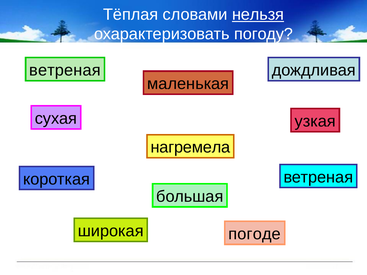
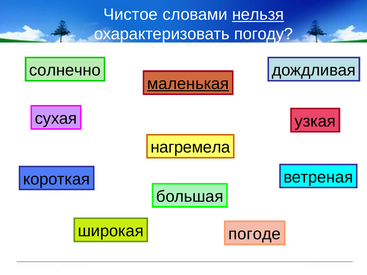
Тёплая: Тёплая -> Чистое (131, 15)
ветреная: ветреная -> солнечно (65, 70)
маленькая underline: none -> present (188, 84)
